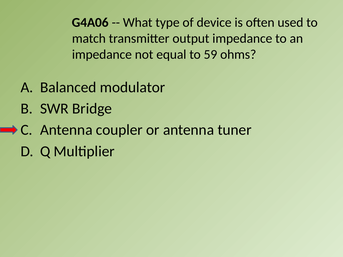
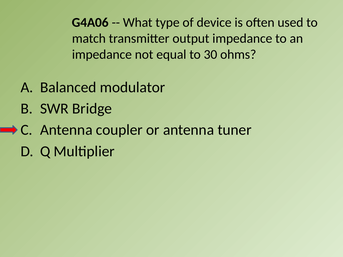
59: 59 -> 30 (210, 55)
